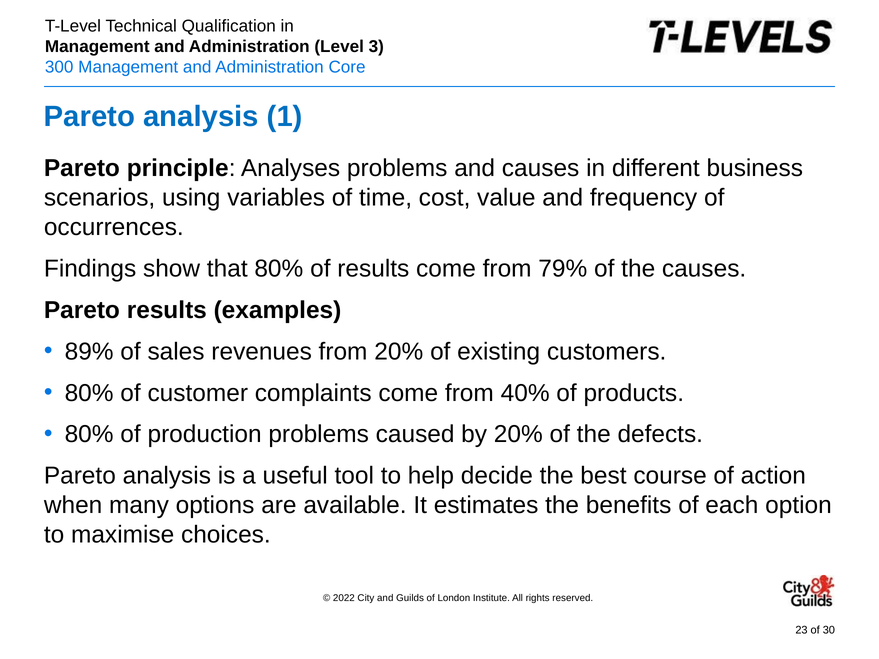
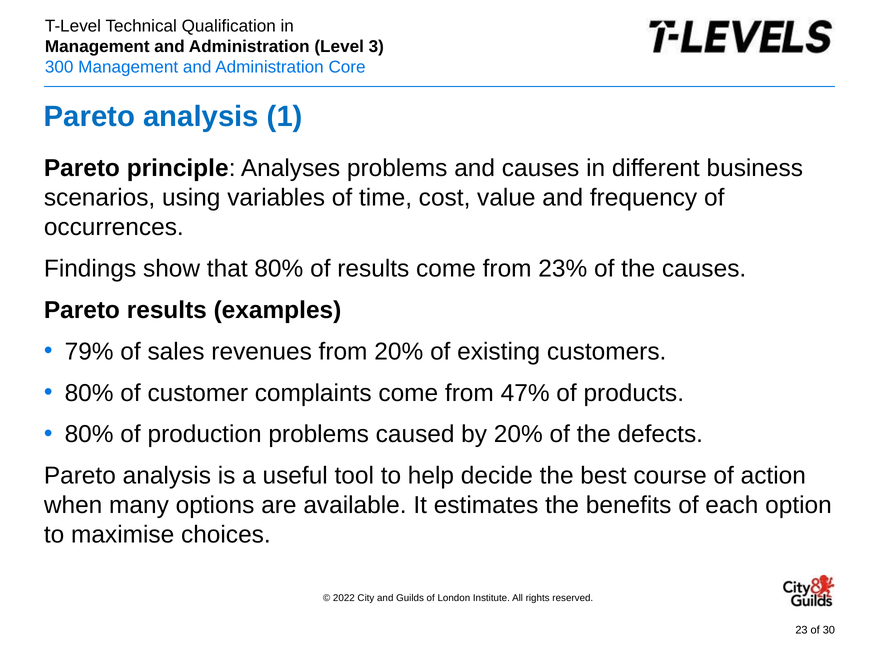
79%: 79% -> 23% (563, 269)
89%: 89% -> 79% (89, 352)
40%: 40% -> 47% (525, 393)
